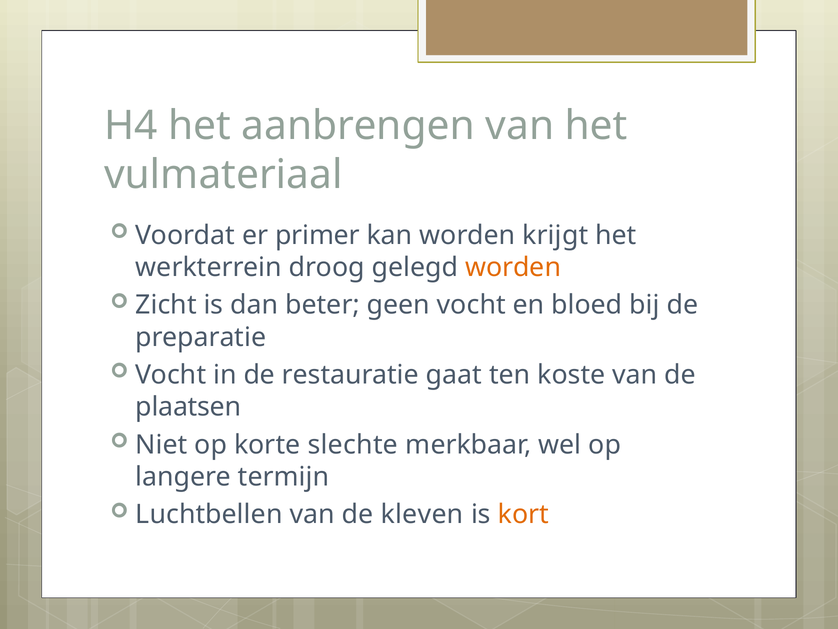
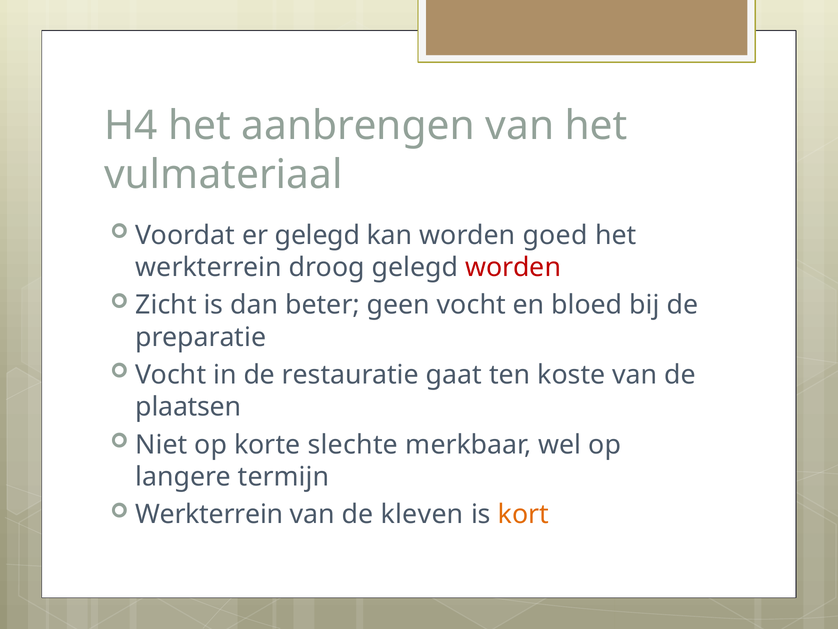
er primer: primer -> gelegd (318, 235)
krijgt: krijgt -> goed (555, 235)
worden colour: orange -> red (513, 267)
Luchtbellen: Luchtbellen -> Werkterrein (209, 514)
